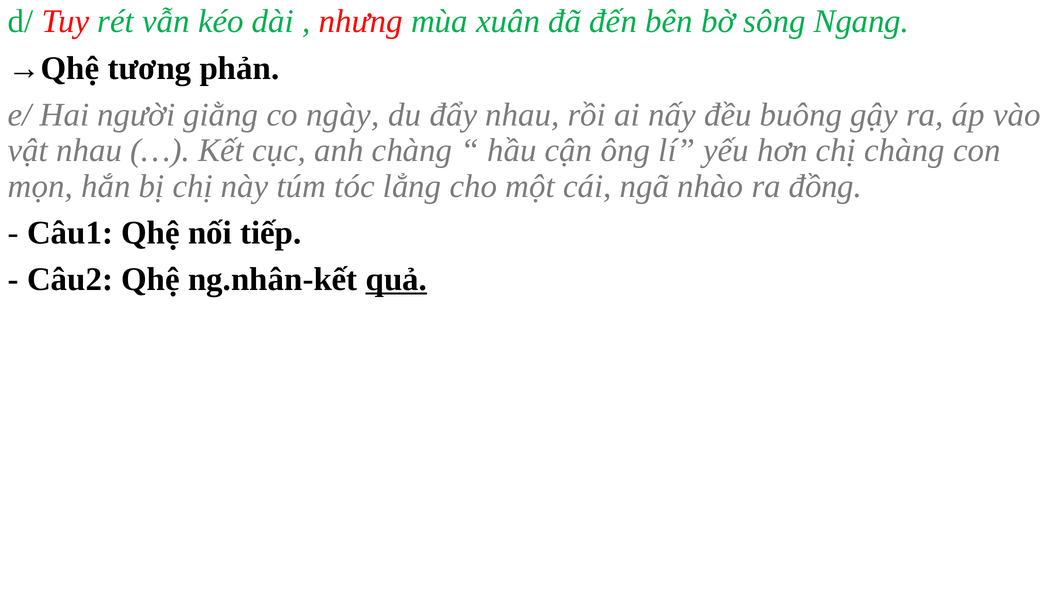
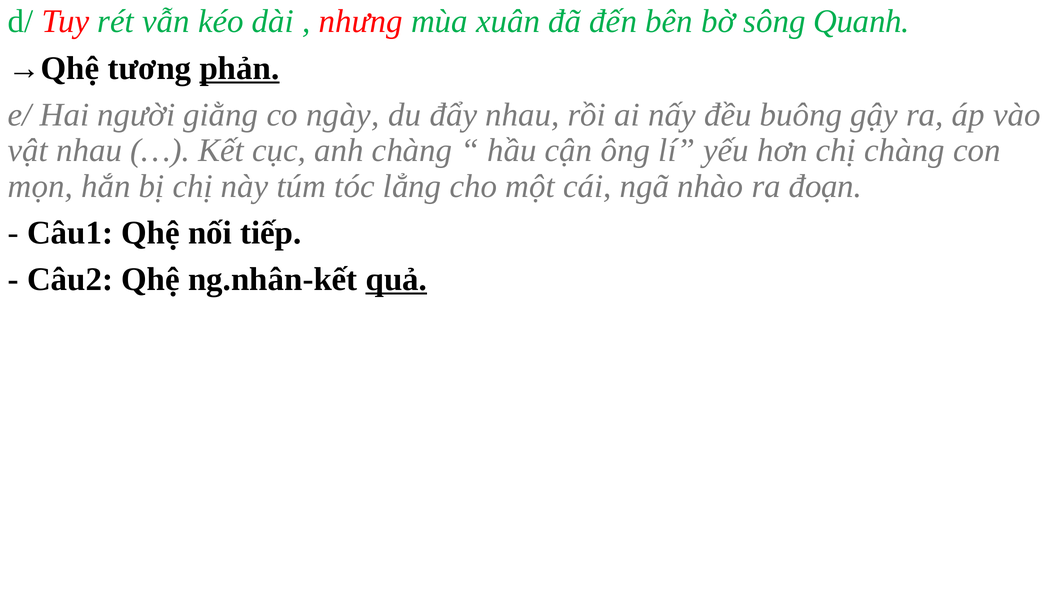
Ngang: Ngang -> Quanh (861, 22)
phản underline: none -> present (240, 68)
đồng: đồng -> đoạn (825, 186)
